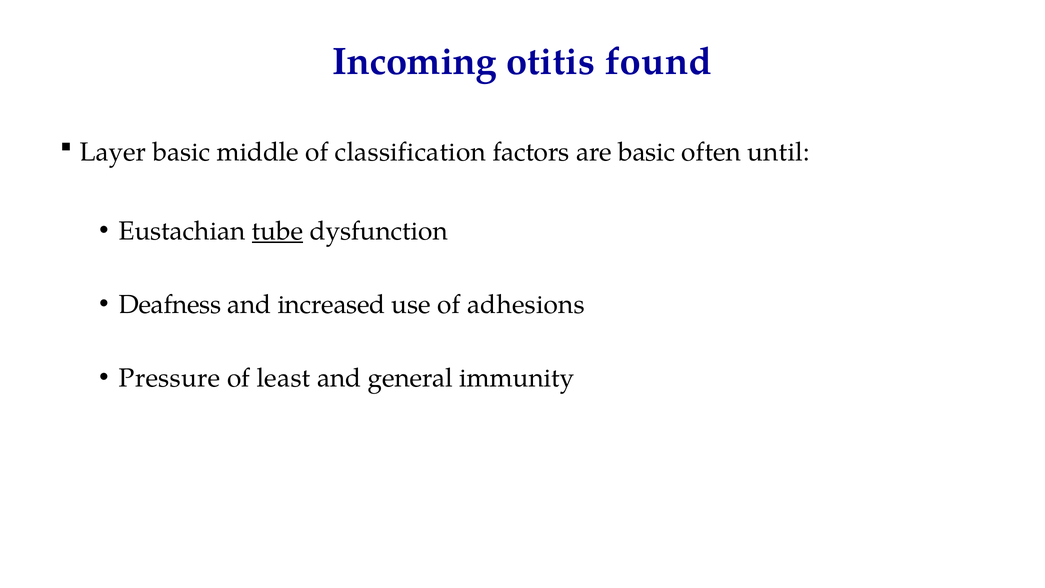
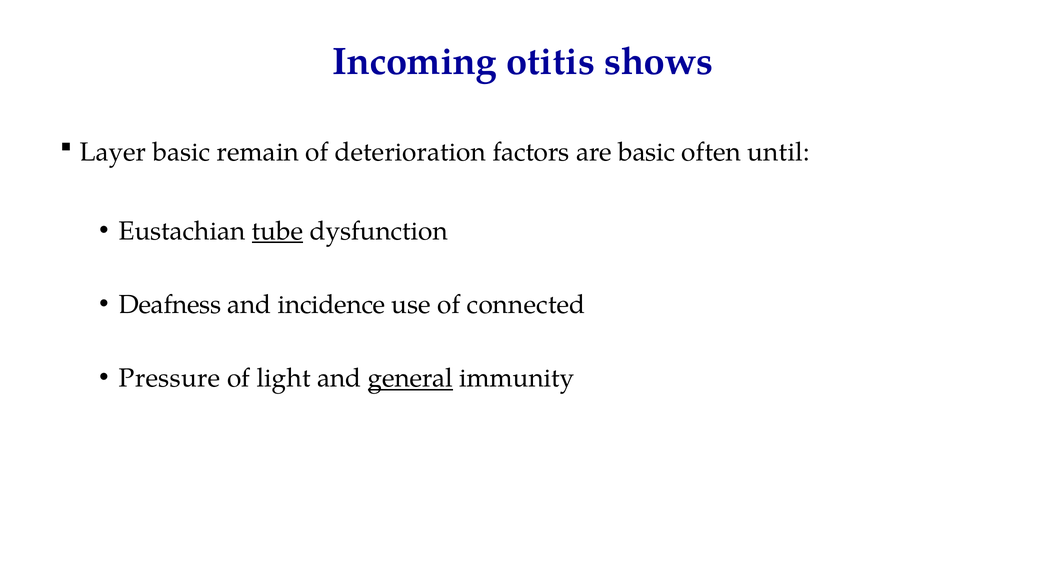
found: found -> shows (659, 62)
middle: middle -> remain (258, 152)
classification: classification -> deterioration (410, 152)
increased: increased -> incidence (332, 305)
adhesions: adhesions -> connected (526, 305)
least: least -> light (284, 378)
general underline: none -> present (410, 378)
